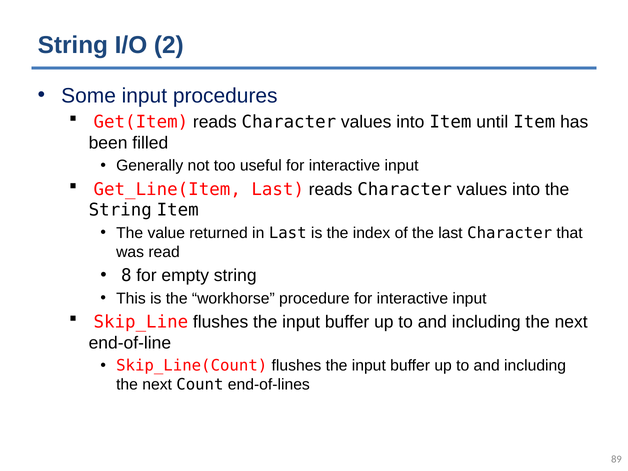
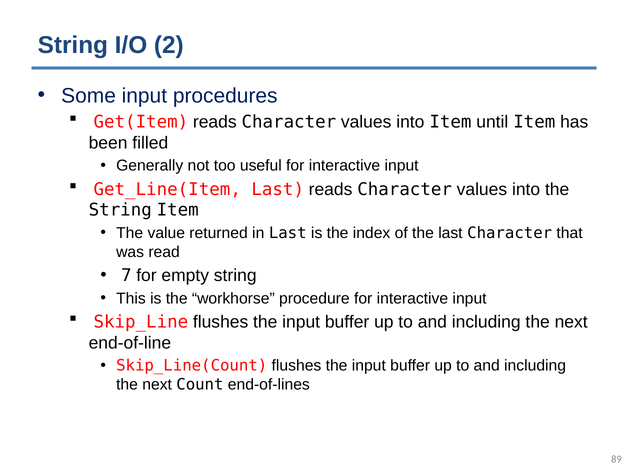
8: 8 -> 7 (126, 275)
